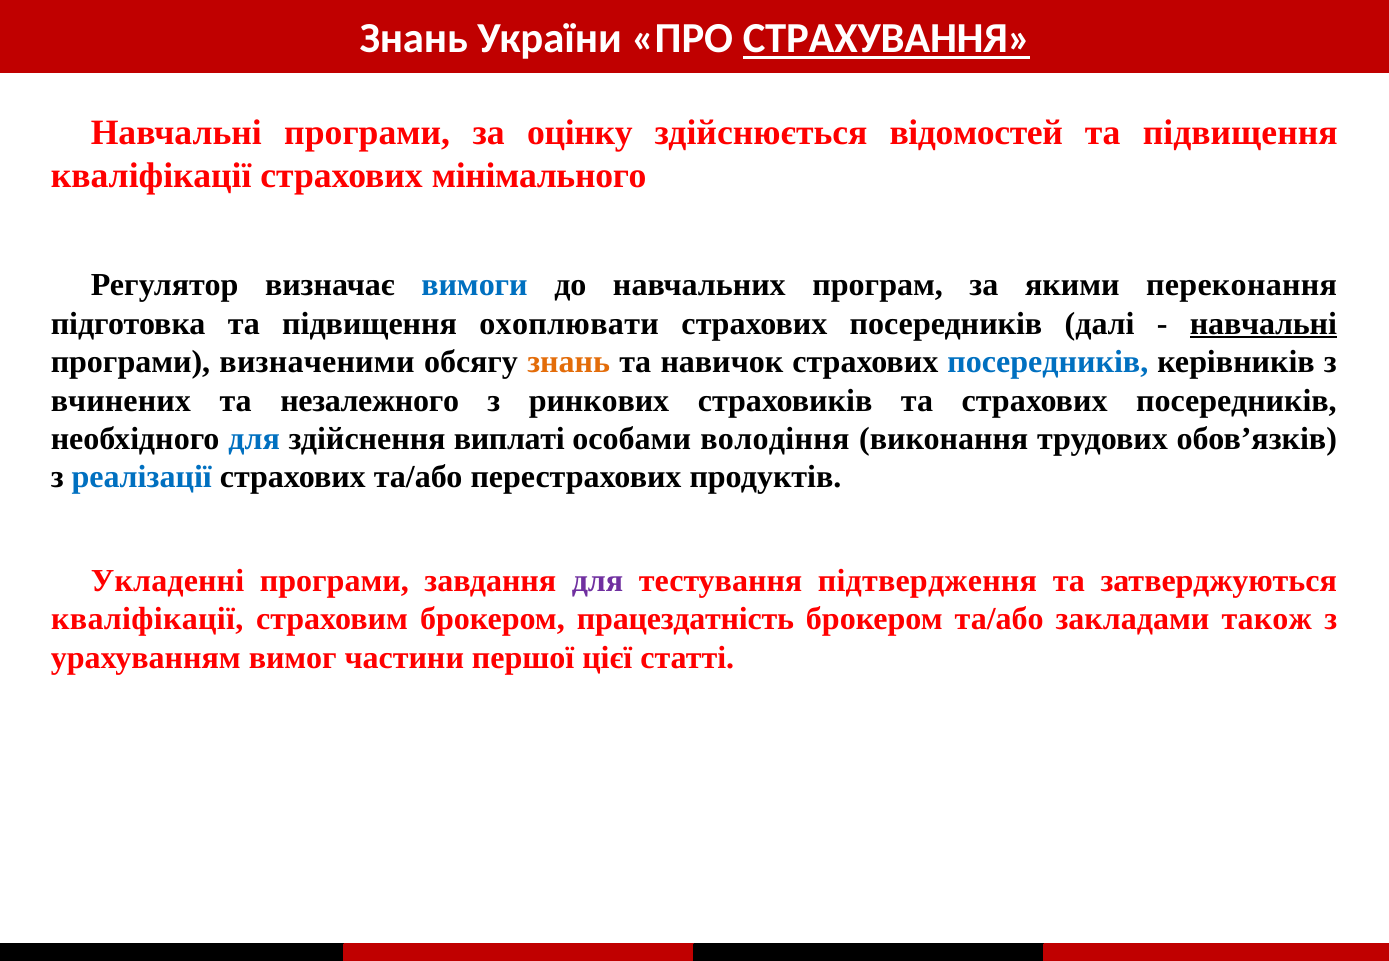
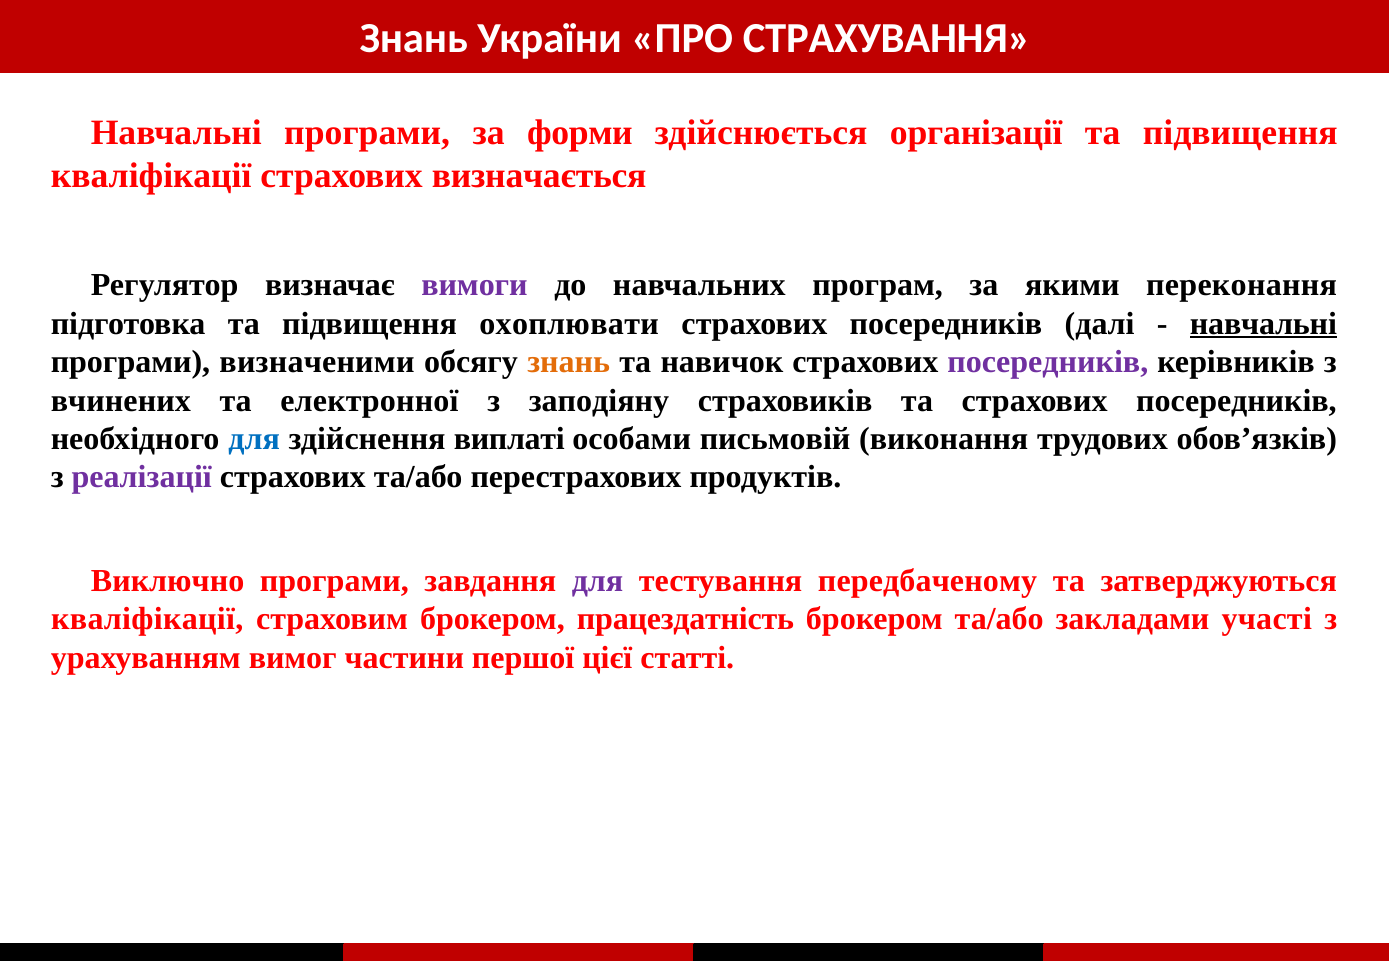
СТРАХУВАННЯ underline: present -> none (887, 39)
оцінку: оцінку -> форми (580, 133)
відомостей: відомостей -> організації (976, 133)
мінімального: мінімального -> визначається (539, 175)
вимоги colour: blue -> purple (475, 285)
посередників colour: blue -> purple (1048, 362)
незалежного: незалежного -> електронної (369, 401)
ринкових: ринкових -> заподіяну (599, 401)
володіння: володіння -> письмовій (775, 439)
реалізації colour: blue -> purple (142, 478)
Укладенні: Укладенні -> Виключно (168, 581)
підтвердження: підтвердження -> передбаченому (928, 581)
також: також -> участі (1267, 620)
